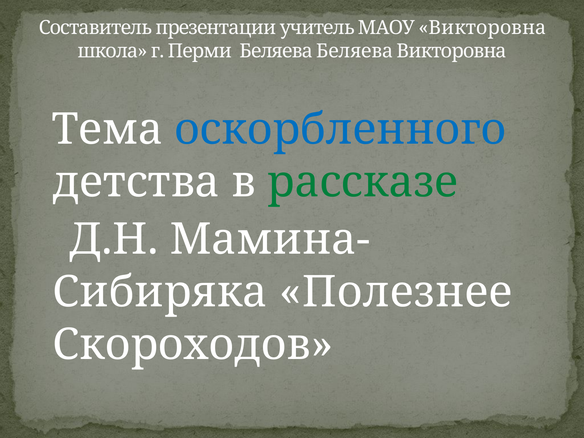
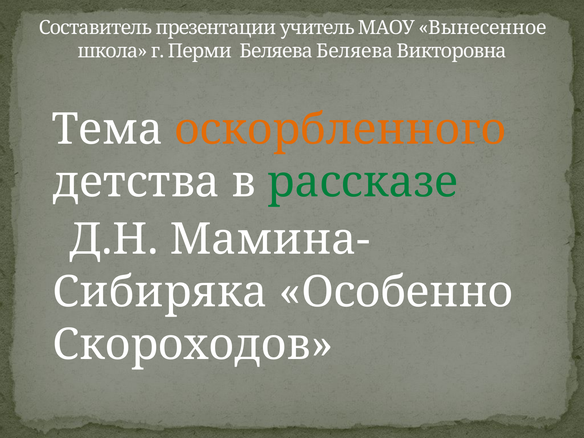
МАОУ Викторовна: Викторовна -> Вынесенное (482, 28)
оскорбленного colour: blue -> orange (340, 130)
Полезнее: Полезнее -> Особенно (396, 292)
